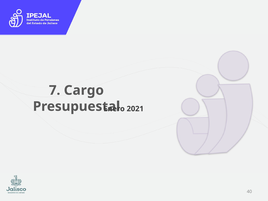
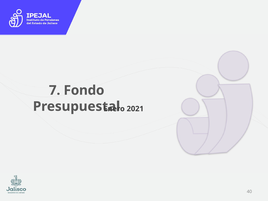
Cargo: Cargo -> Fondo (84, 90)
